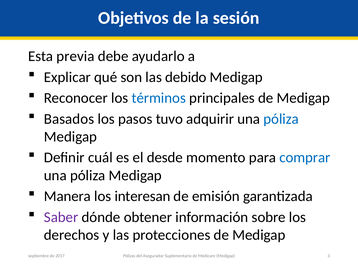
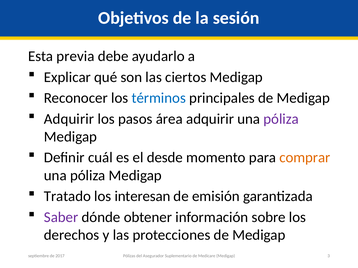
debido: debido -> ciertos (186, 77)
Basados: Basados -> Adquirir (69, 119)
tuvo: tuvo -> área (169, 119)
póliza colour: blue -> purple (281, 119)
comprar colour: blue -> orange (305, 158)
Manera: Manera -> Tratado (67, 197)
